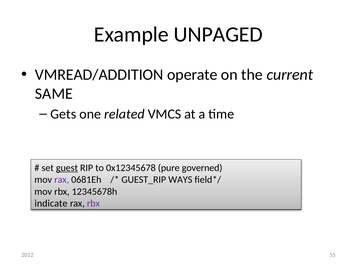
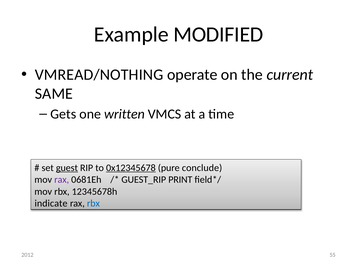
UNPAGED: UNPAGED -> MODIFIED (218, 35)
VMREAD/ADDITION: VMREAD/ADDITION -> VMREAD/NOTHING (99, 75)
related: related -> written (124, 114)
0x12345678 underline: none -> present (131, 168)
governed: governed -> conclude (202, 168)
WAYS: WAYS -> PRINT (180, 180)
rbx colour: purple -> blue (93, 204)
